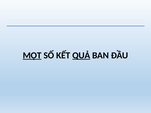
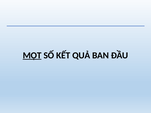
QUẢ underline: present -> none (81, 55)
